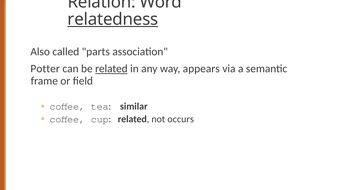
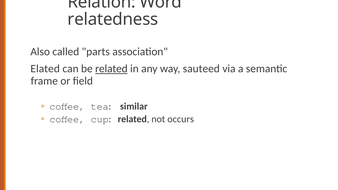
relatedness underline: present -> none (113, 19)
Potter: Potter -> Elated (45, 69)
appears: appears -> sauteed (201, 69)
